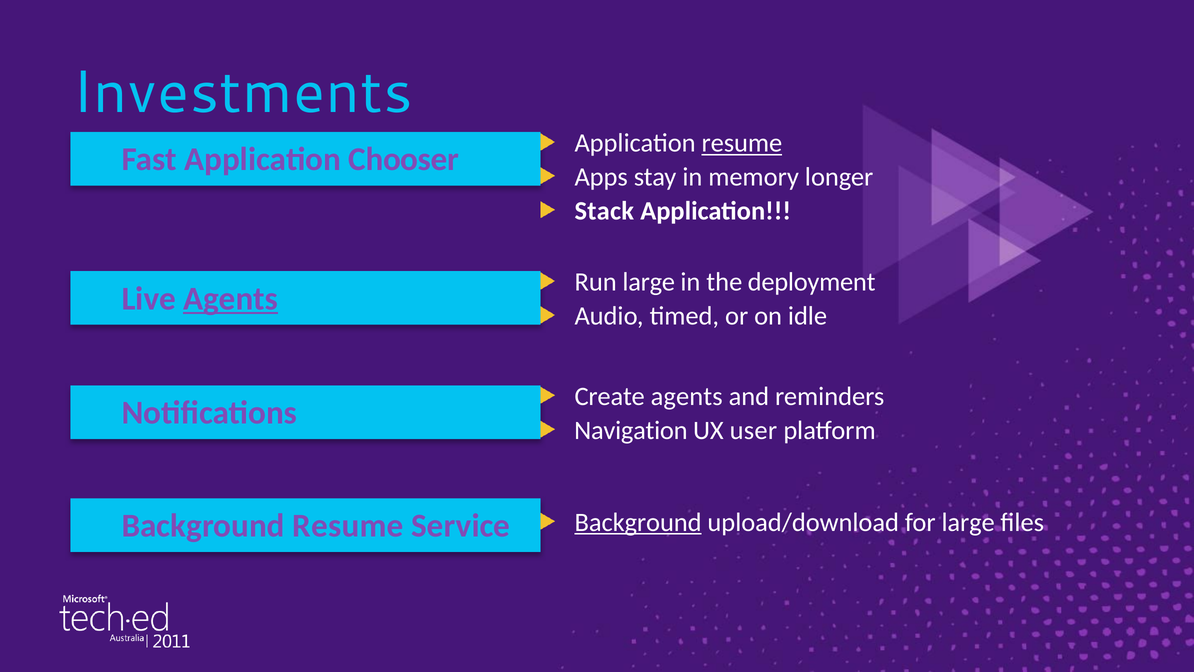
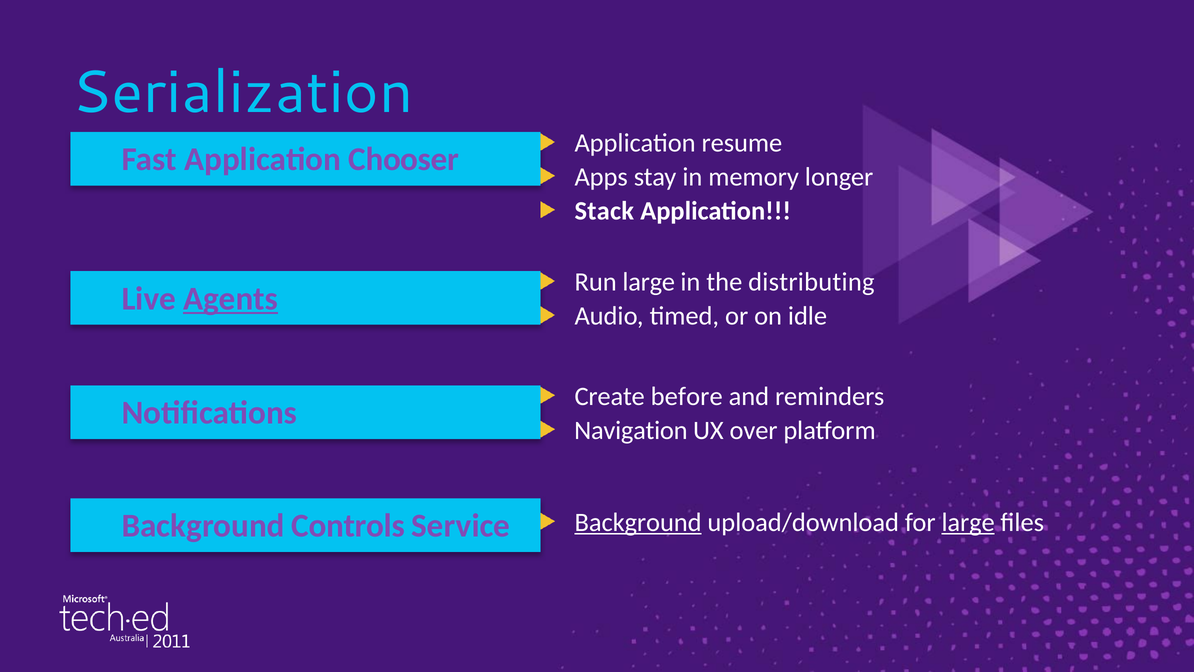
Investments: Investments -> Serialization (242, 93)
resume underline: present -> none (742, 143)
deployment: deployment -> distributing (811, 282)
Create agents: agents -> before (687, 396)
user: user -> over (754, 430)
Background Resume: Resume -> Controls (348, 526)
large underline: none -> present (968, 522)
